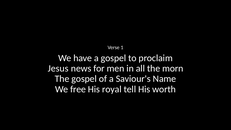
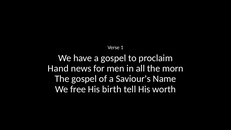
Jesus: Jesus -> Hand (58, 68)
royal: royal -> birth (112, 89)
